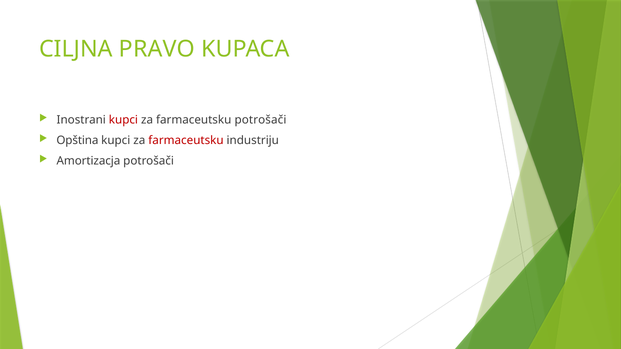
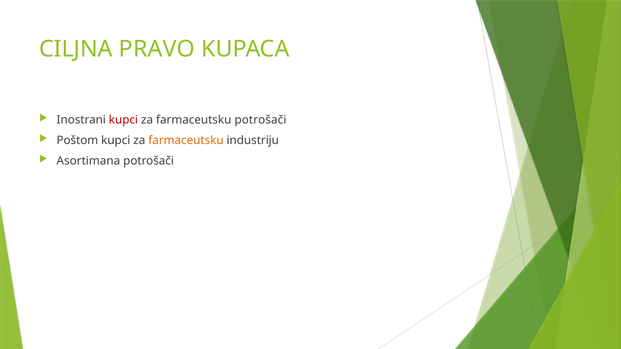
Opština: Opština -> Poštom (77, 141)
farmaceutsku colour: red -> orange (186, 141)
Amortizacja: Amortizacja -> Asortimana (88, 161)
